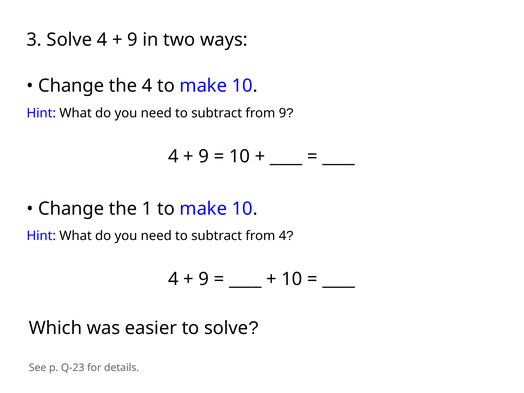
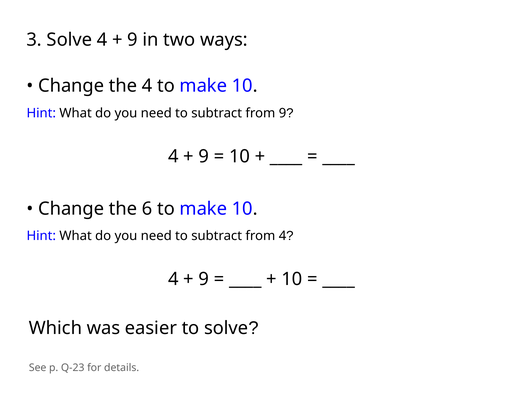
1: 1 -> 6 (147, 209)
